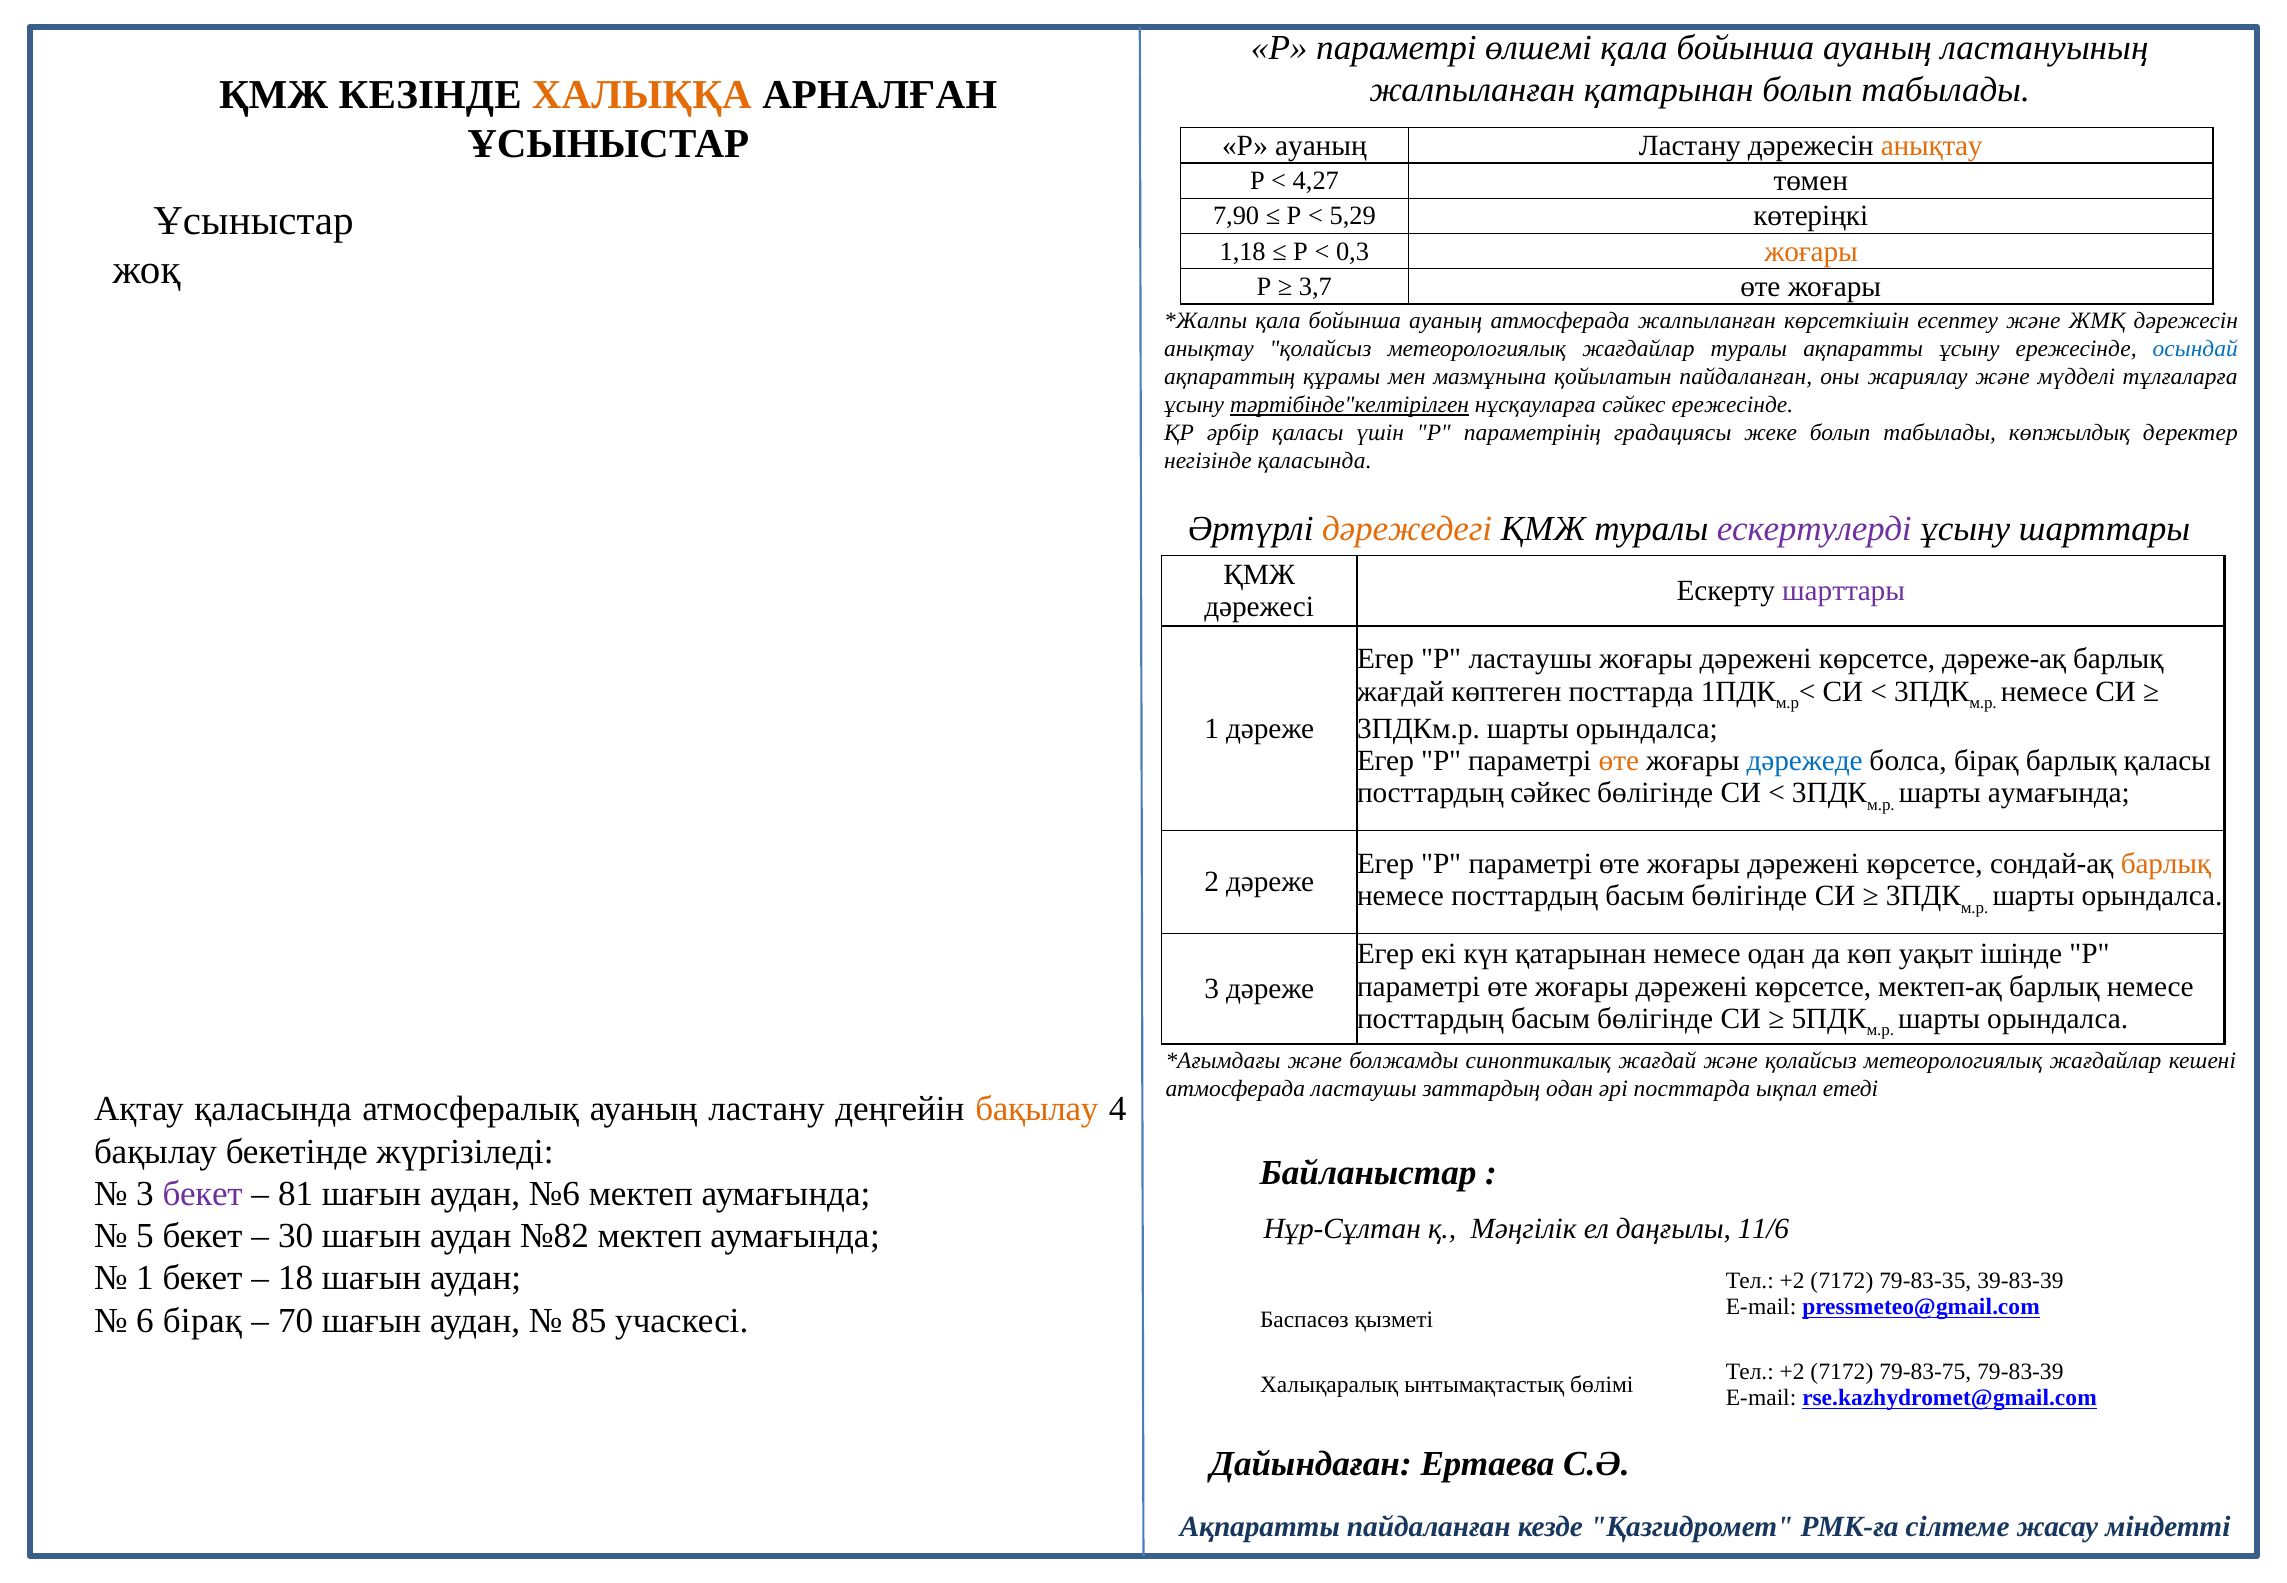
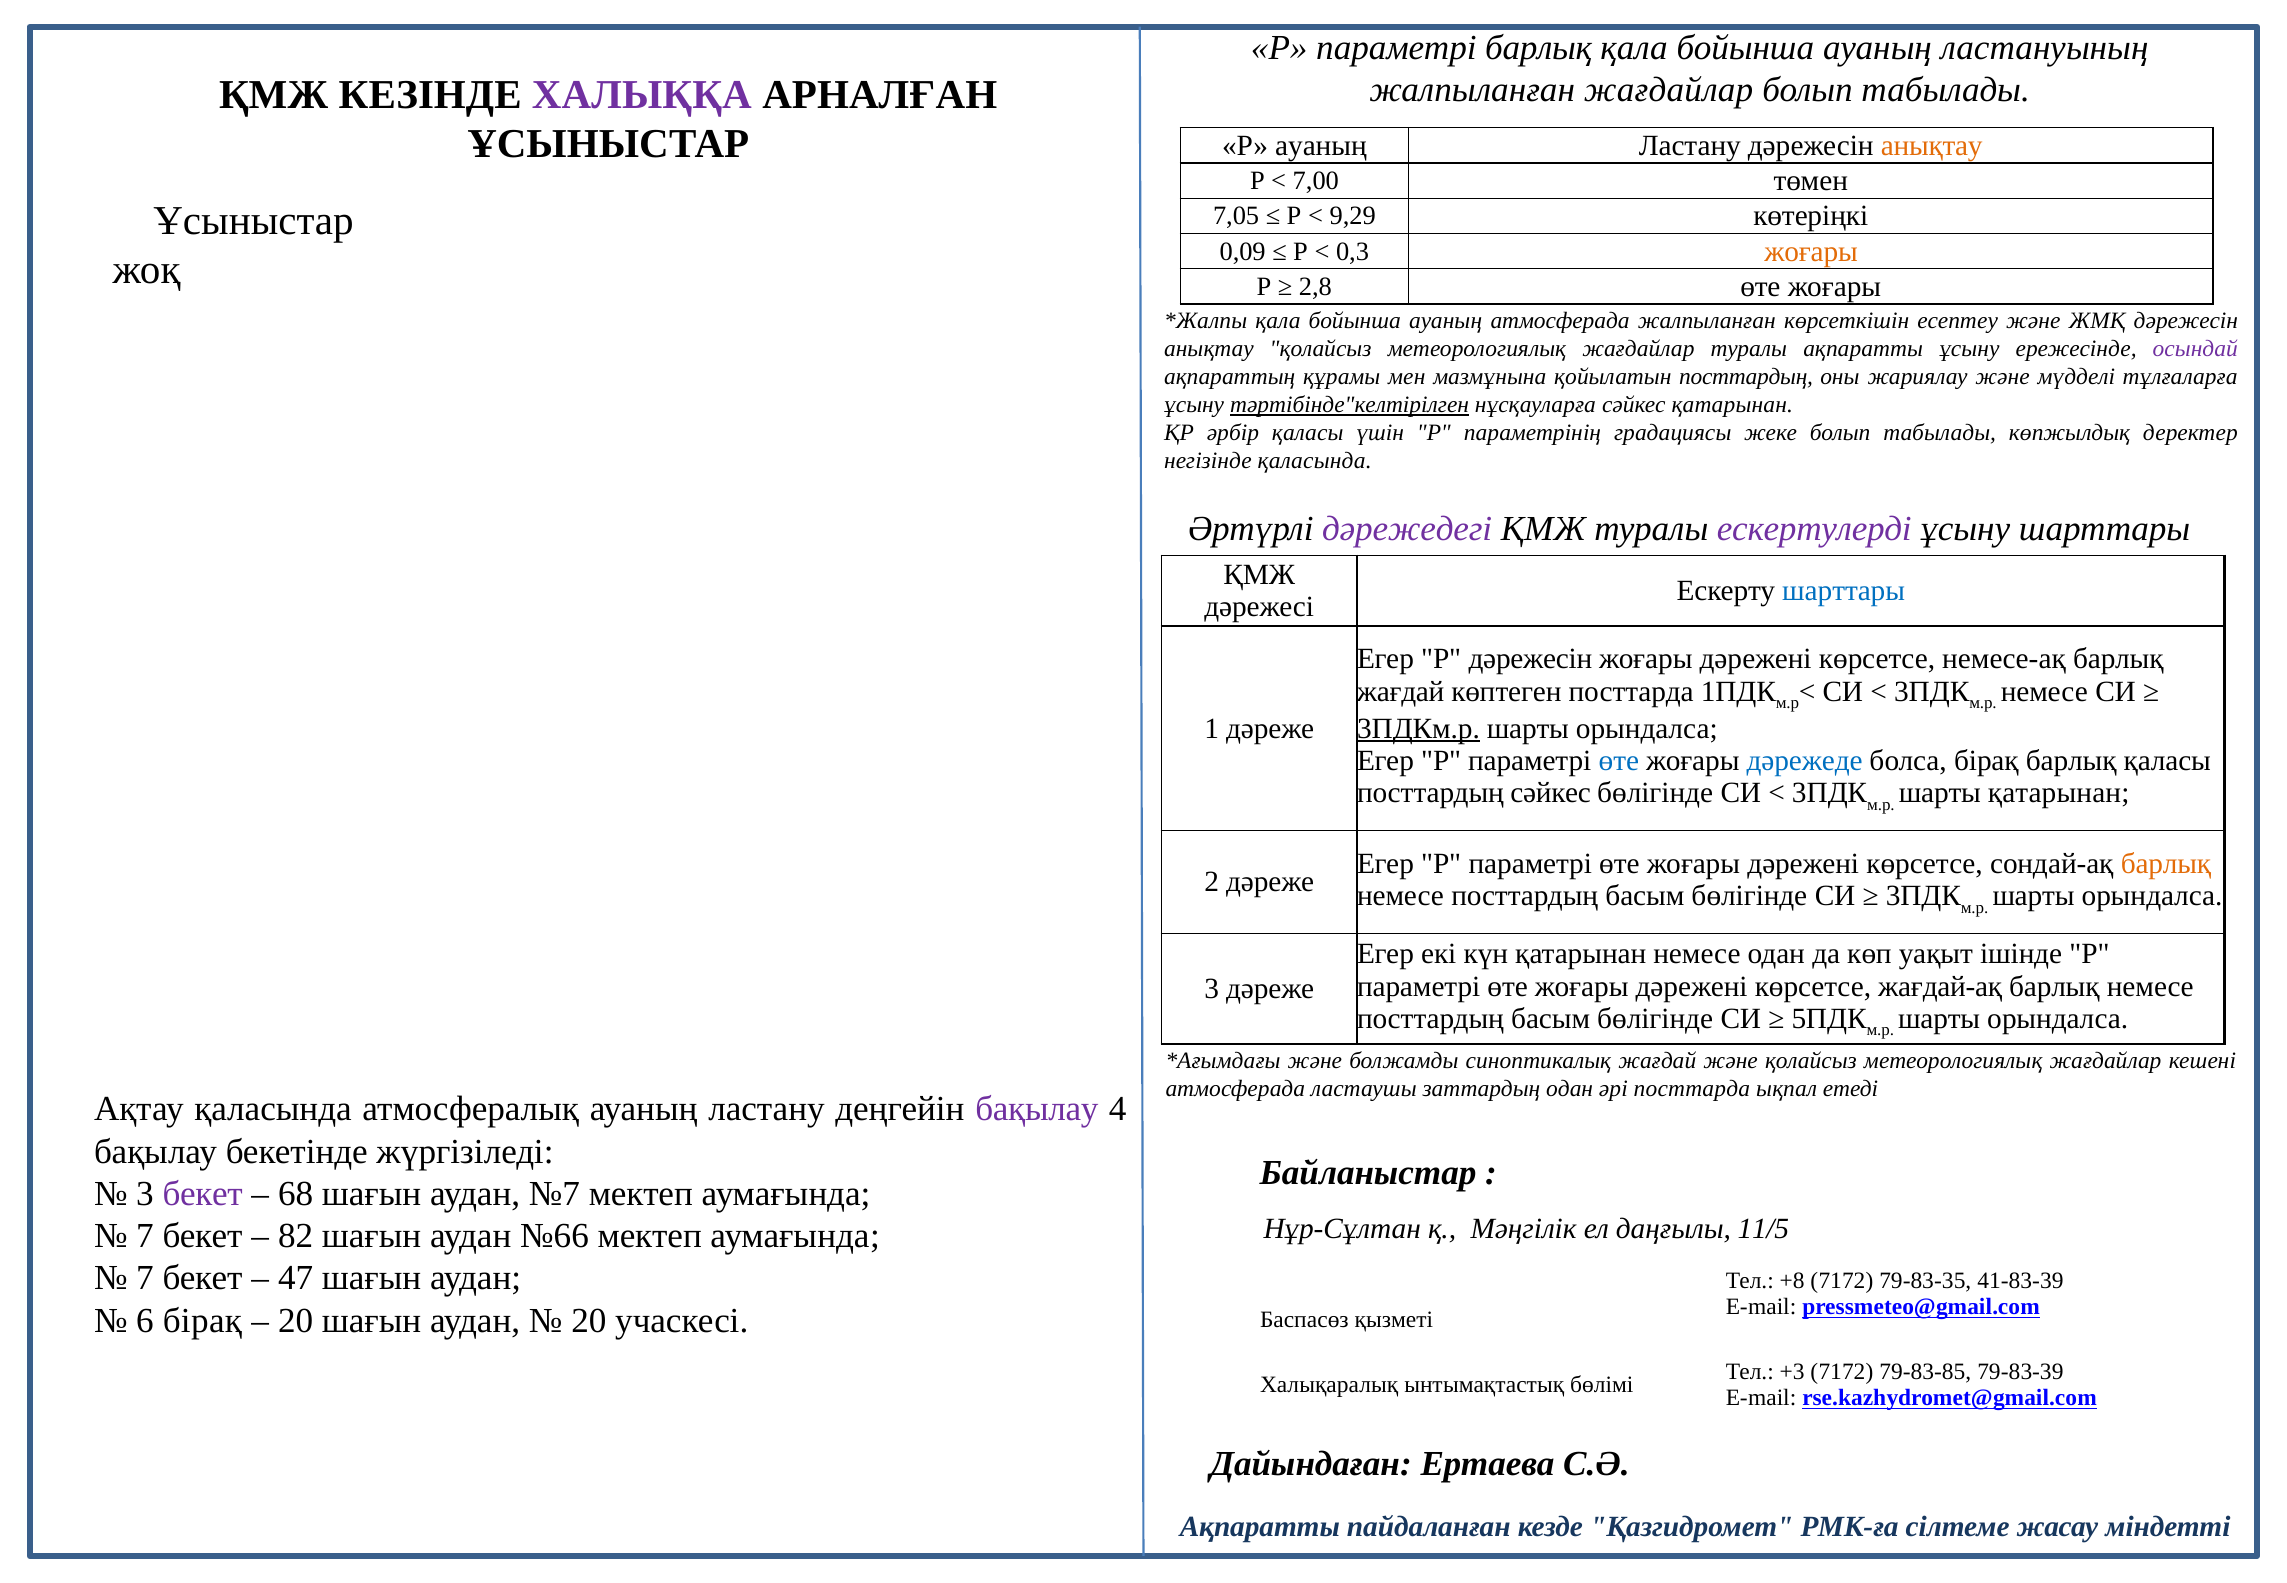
параметрі өлшемі: өлшемі -> барлық (1539, 48)
жалпыланған қатарынан: қатарынан -> жағдайлар (1669, 90)
ХАЛЫҚҚА colour: orange -> purple (642, 95)
4,27: 4,27 -> 7,00 (1316, 181)
7,90: 7,90 -> 7,05 (1236, 216)
5,29: 5,29 -> 9,29 (1353, 216)
1,18: 1,18 -> 0,09 (1243, 251)
3,7: 3,7 -> 2,8 (1315, 287)
осындай colour: blue -> purple (2195, 349)
қойылатын пайдаланған: пайдаланған -> посттардың (1746, 377)
сәйкес ережесінде: ережесінде -> қатарынан (1732, 405)
дәрежедегі colour: orange -> purple (1407, 529)
шарттары colour: purple -> blue (1844, 591)
Р ластаушы: ластаушы -> дәрежесін (1530, 659)
дәреже-ақ: дәреже-ақ -> немесе-ақ (2004, 659)
3ПДКм.р underline: none -> present (1418, 729)
өте colour: orange -> blue (1619, 761)
шарты аумағында: аумағында -> қатарынан (2059, 793)
мектеп-ақ: мектеп-ақ -> жағдай-ақ (1940, 987)
бақылау colour: orange -> purple (1037, 1110)
81: 81 -> 68 (296, 1194)
№6: №6 -> №7 (554, 1194)
11/6: 11/6 -> 11/5 (1763, 1229)
5: 5 -> 7 (145, 1236)
30: 30 -> 82 (296, 1236)
№82: №82 -> №66 (554, 1236)
1: 1 -> 7 (145, 1278)
18: 18 -> 47 (296, 1278)
+2: +2 -> +8 (1792, 1281)
39-83-39: 39-83-39 -> 41-83-39 (2020, 1281)
70: 70 -> 20 (296, 1321)
85: 85 -> 20 (589, 1321)
+2: +2 -> +3 (1792, 1372)
79-83-75: 79-83-75 -> 79-83-85 (1925, 1372)
